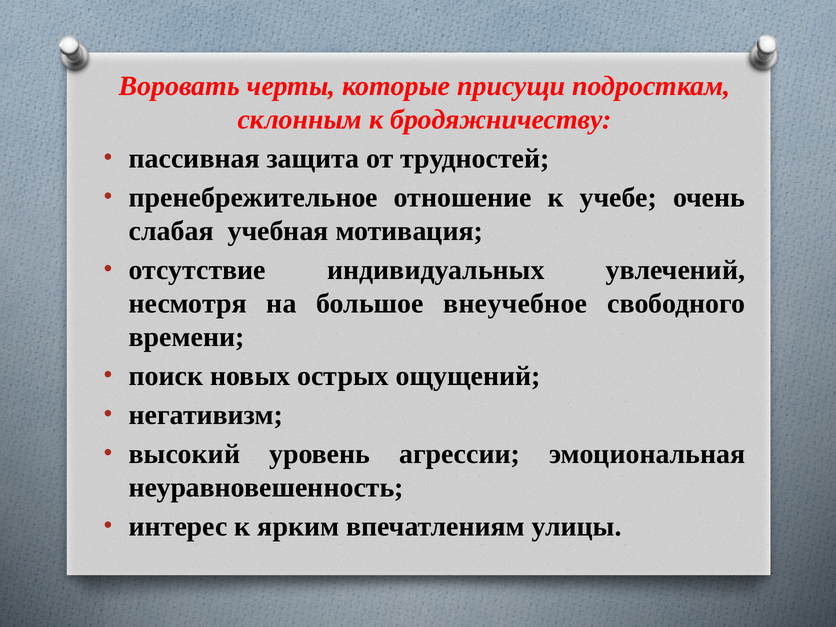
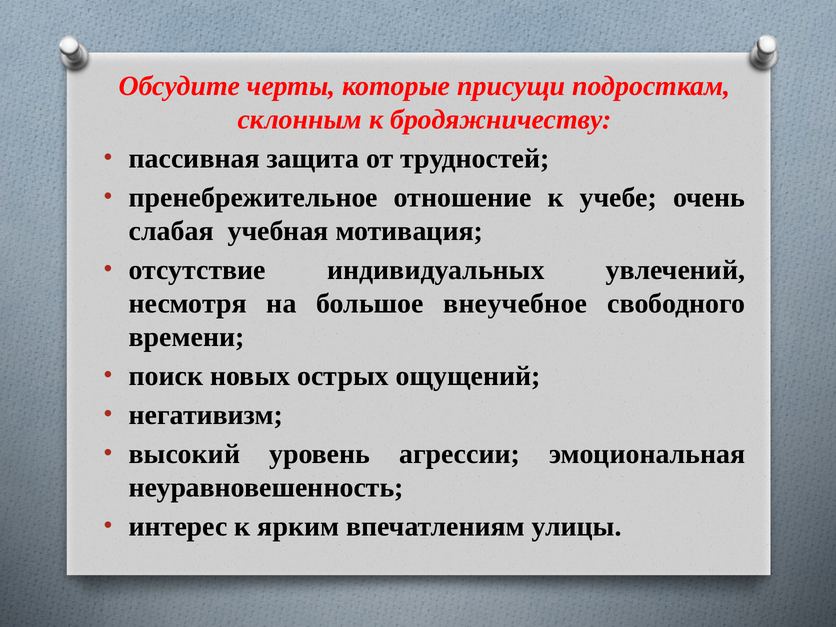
Воровать: Воровать -> Обсудите (179, 86)
